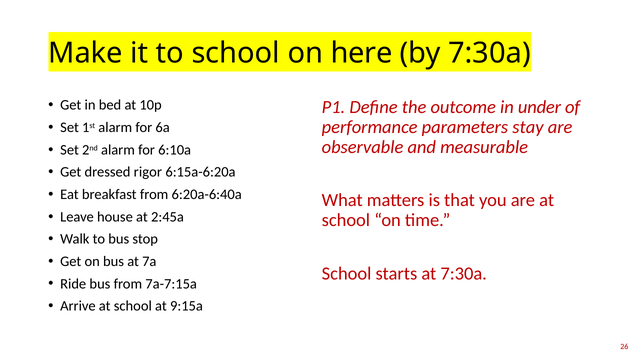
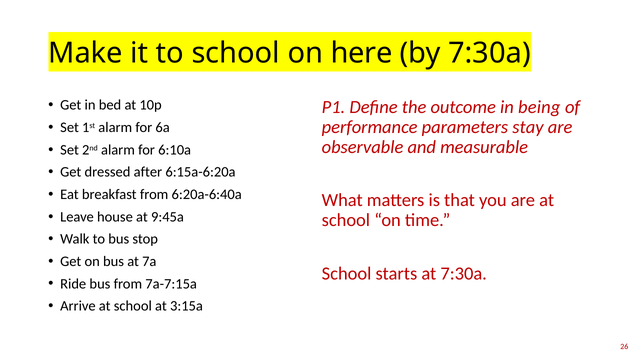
under: under -> being (539, 107)
rigor: rigor -> after (148, 172)
2:45a: 2:45a -> 9:45a (167, 217)
9:15a: 9:15a -> 3:15a (186, 306)
